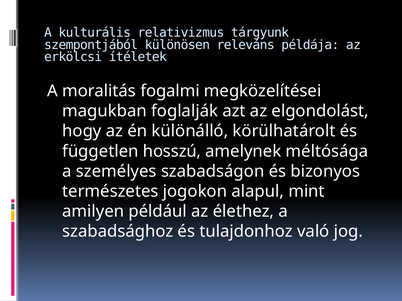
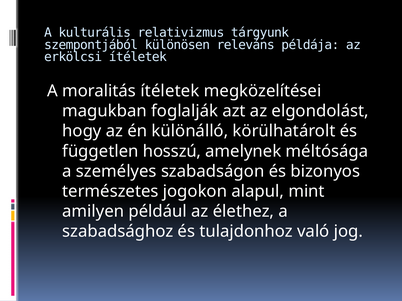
moralitás fogalmi: fogalmi -> ítéletek (170, 91)
